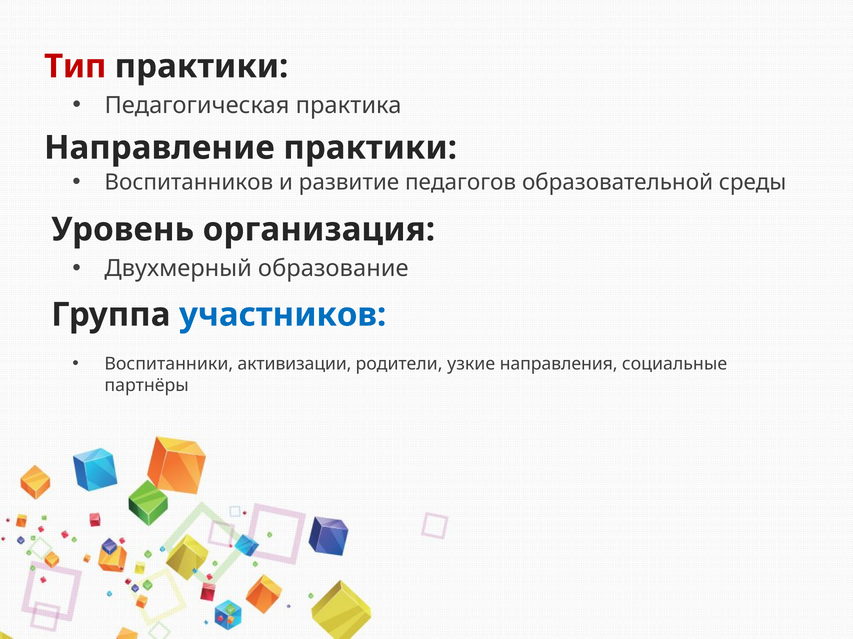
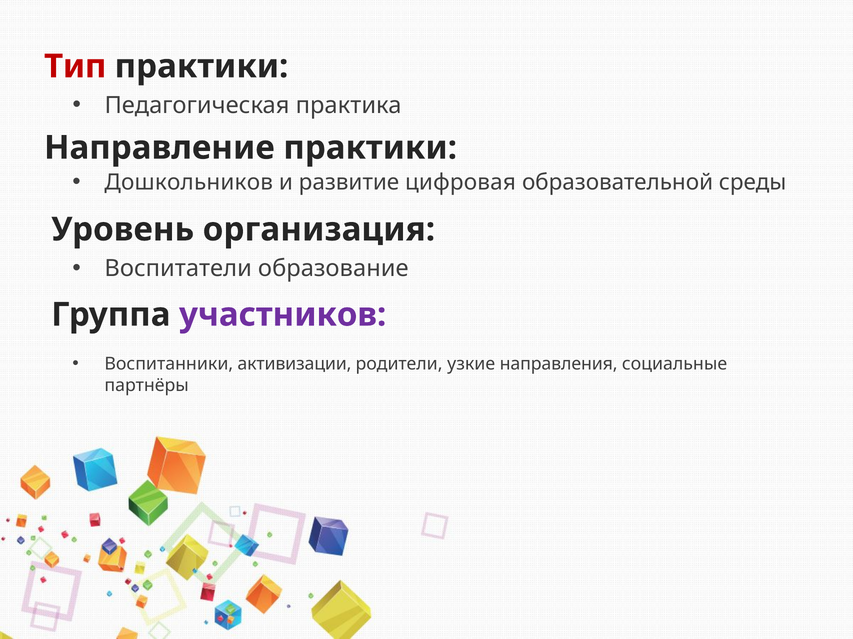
Воспитанников: Воспитанников -> Дошкольников (189, 183)
педагогов: педагогов -> цифровая (460, 183)
Двухмерный: Двухмерный -> Воспитатели (178, 269)
участников colour: blue -> purple (283, 315)
